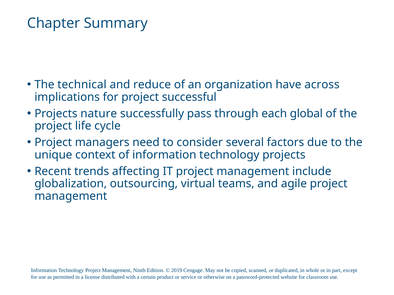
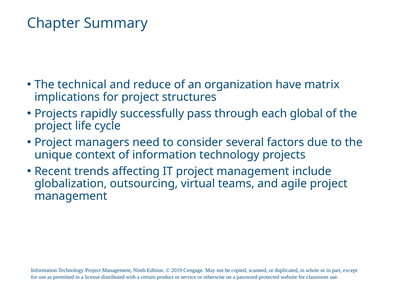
across: across -> matrix (322, 85)
successful: successful -> structures (189, 97)
nature: nature -> rapidly (99, 114)
